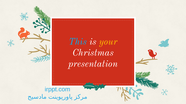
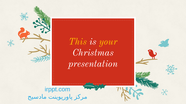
This colour: light blue -> yellow (78, 42)
